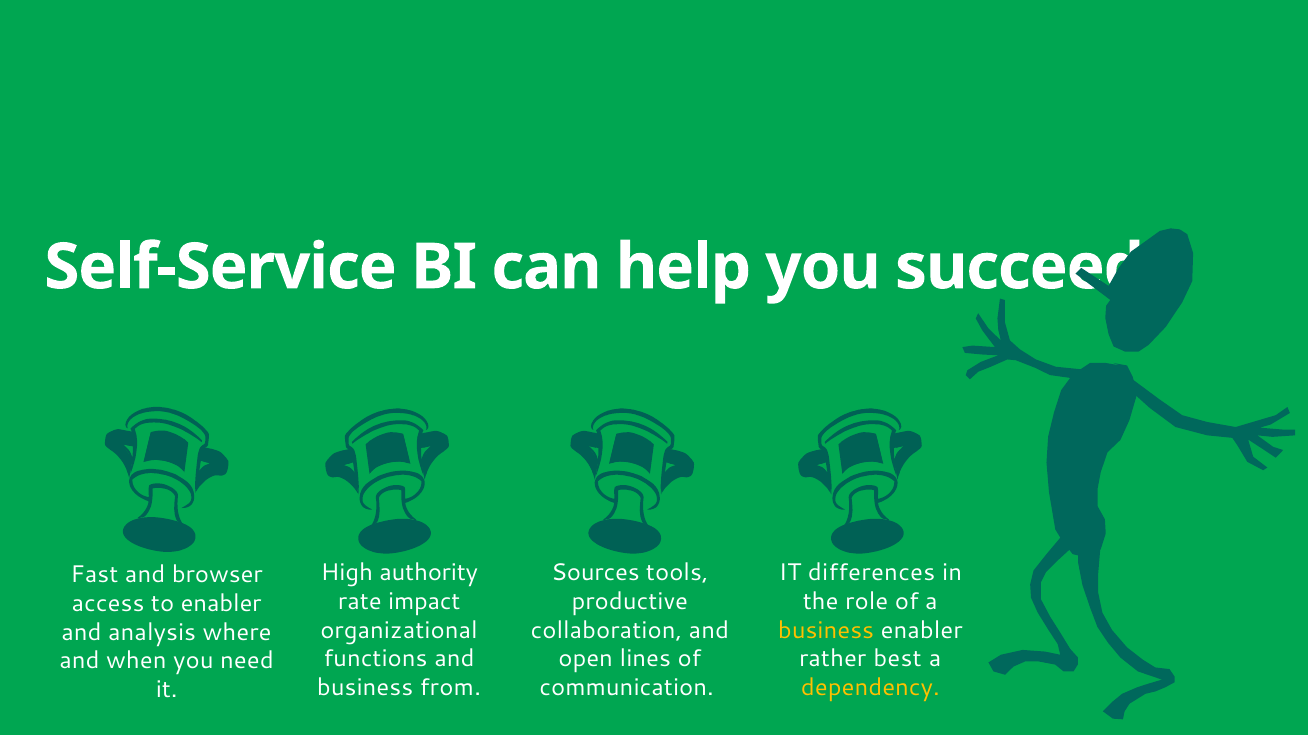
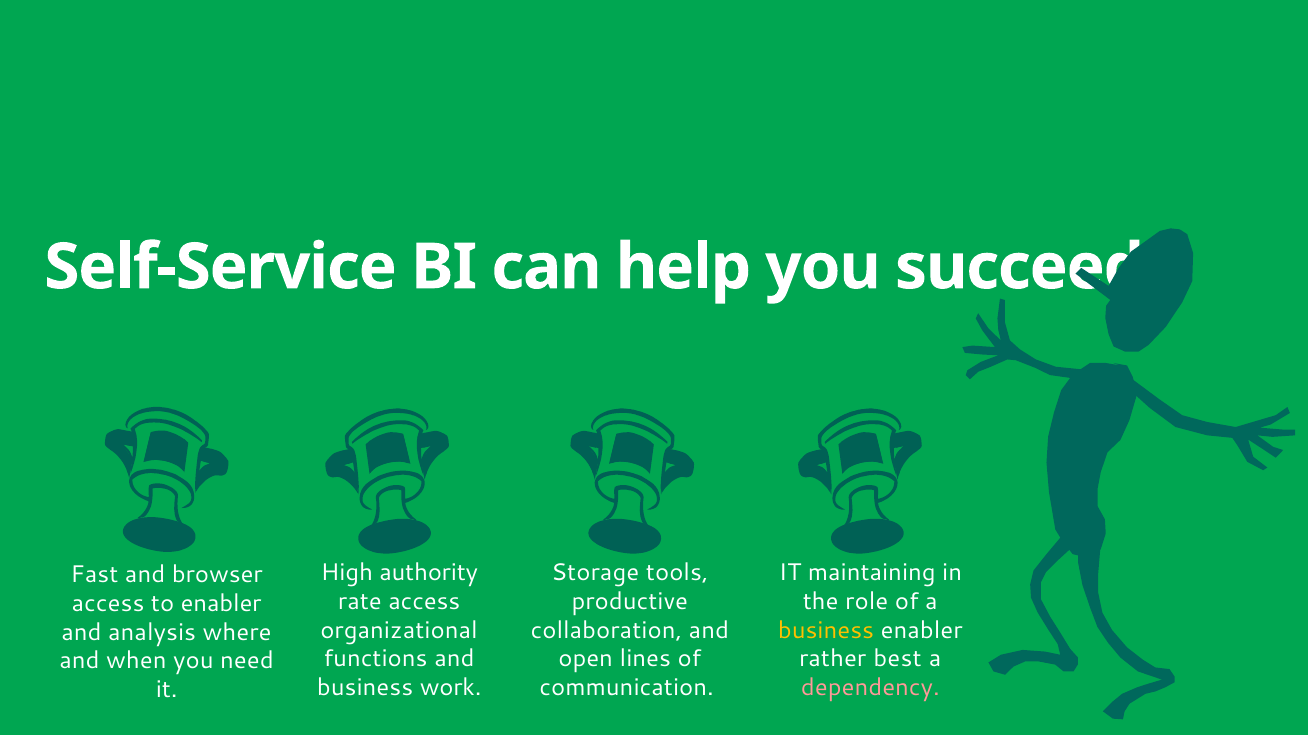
Sources: Sources -> Storage (595, 573)
differences: differences -> maintaining (872, 573)
rate impact: impact -> access (424, 602)
from: from -> work (451, 688)
dependency colour: yellow -> pink (870, 688)
